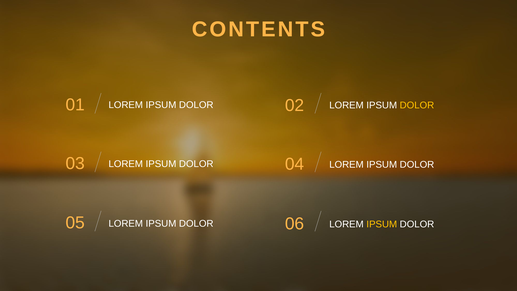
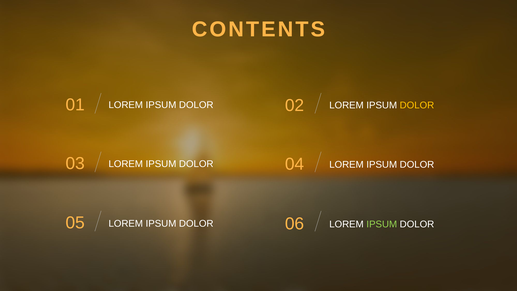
IPSUM colour: yellow -> light green (382, 224)
